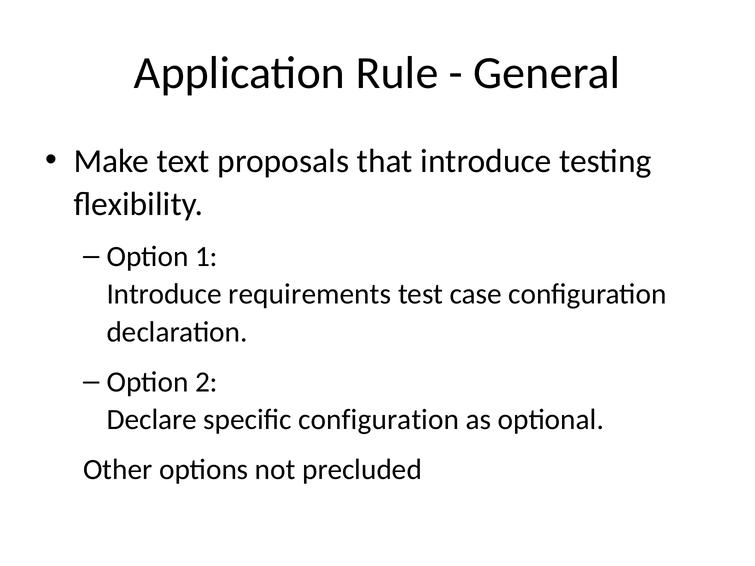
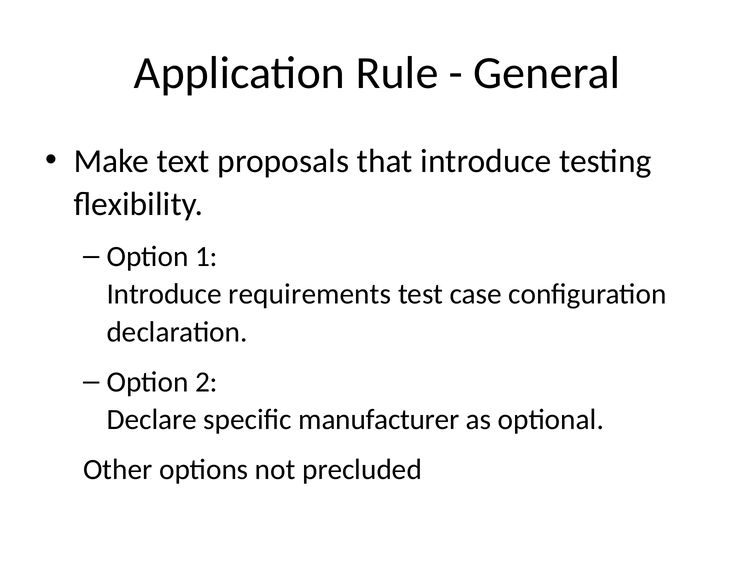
specific configuration: configuration -> manufacturer (379, 420)
